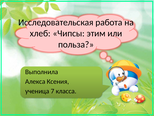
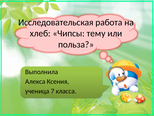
этим: этим -> тему (96, 33)
